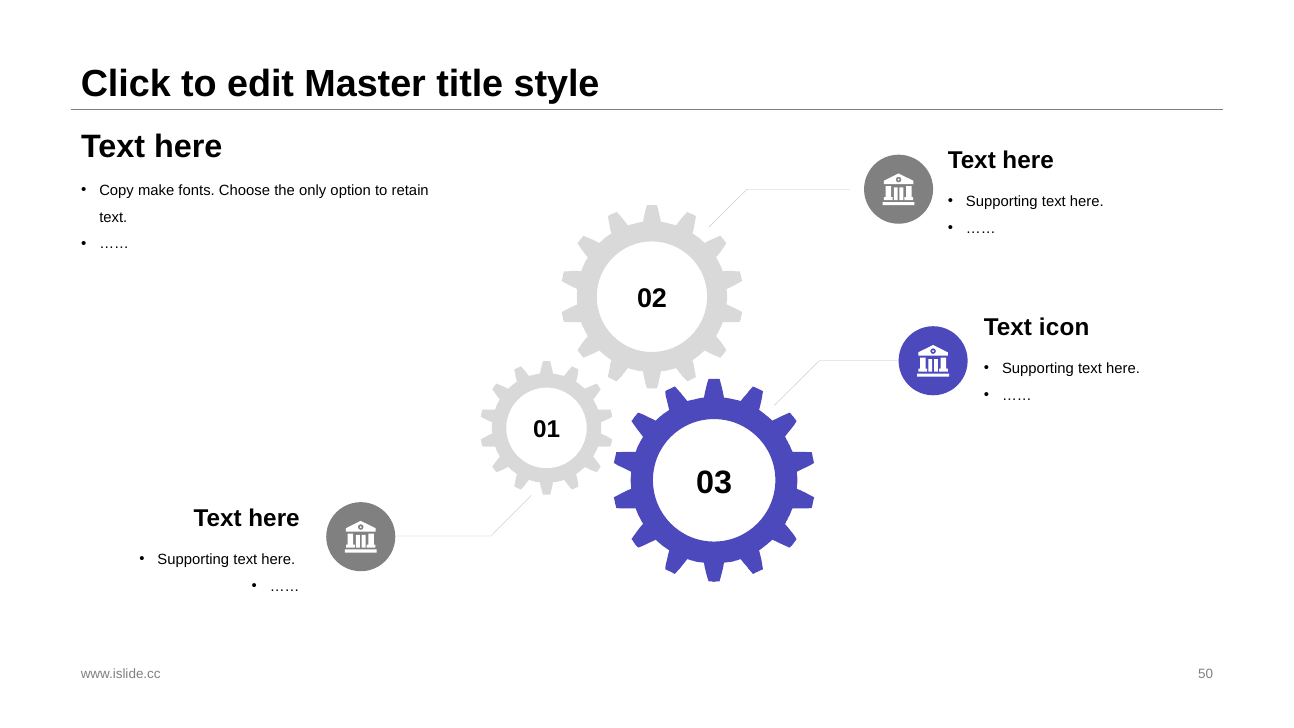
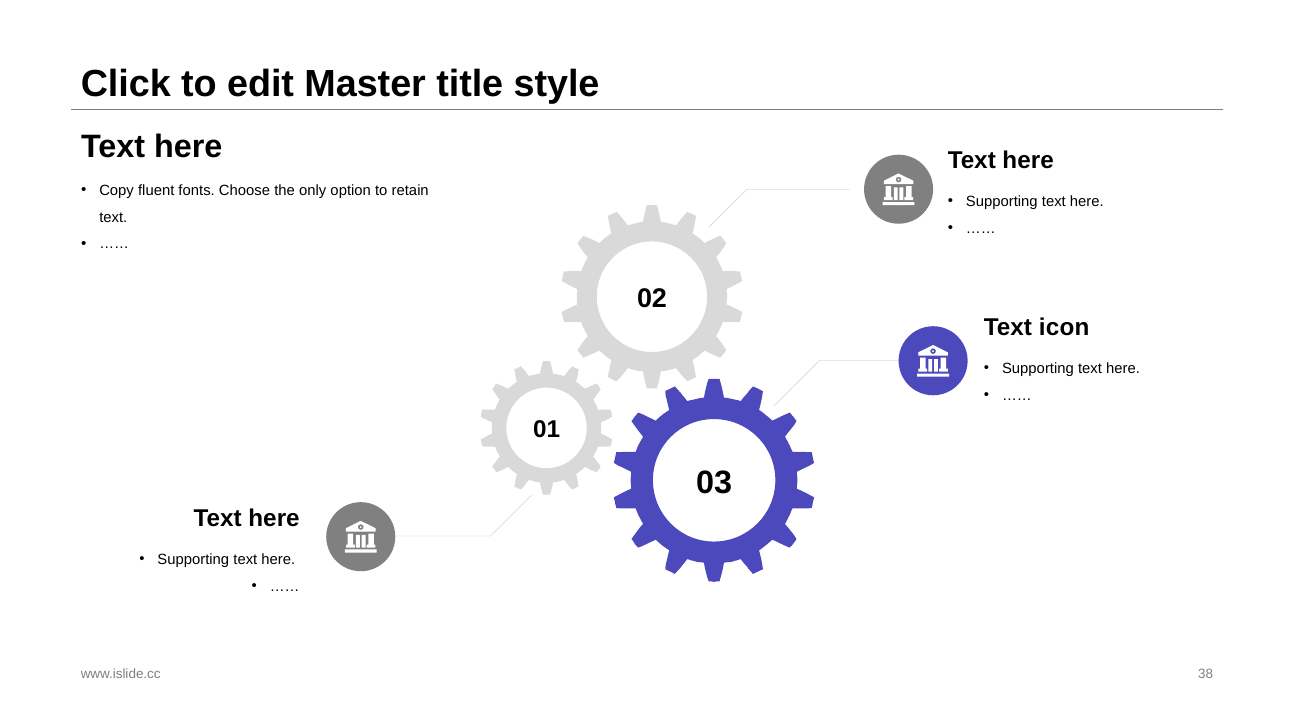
make: make -> fluent (156, 191)
50: 50 -> 38 (1206, 674)
